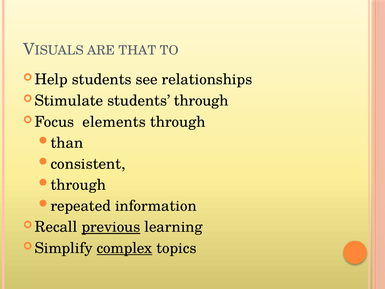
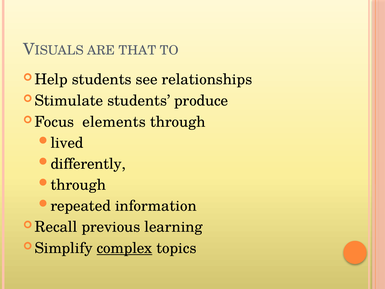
students through: through -> produce (201, 101)
than: than -> lived (67, 143)
consistent: consistent -> differently (88, 164)
previous underline: present -> none (111, 227)
